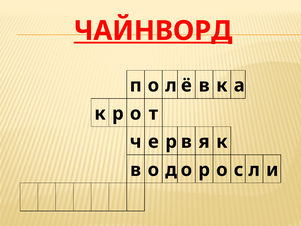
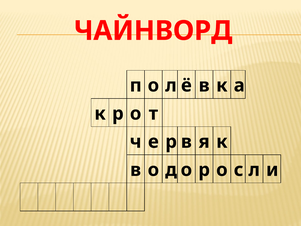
ЧАЙНВОРД underline: present -> none (153, 31)
